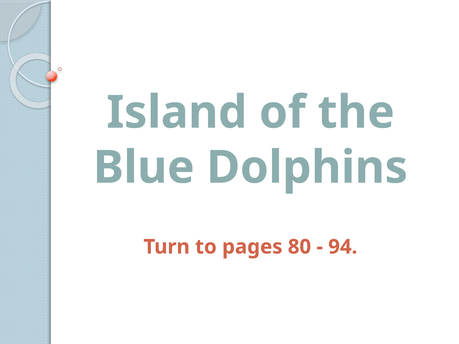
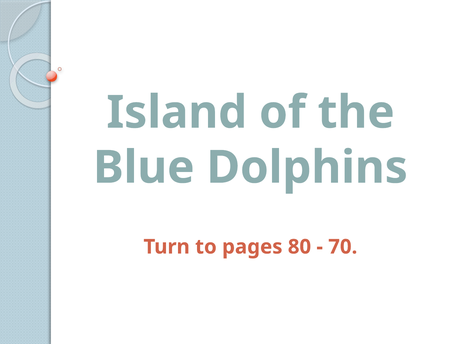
94: 94 -> 70 (343, 247)
